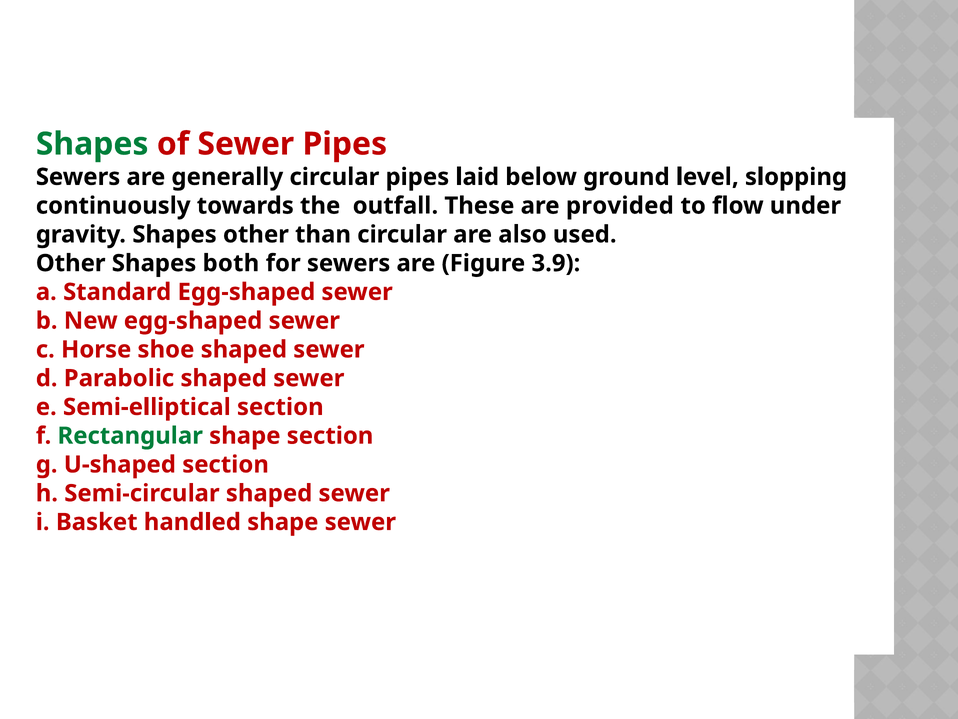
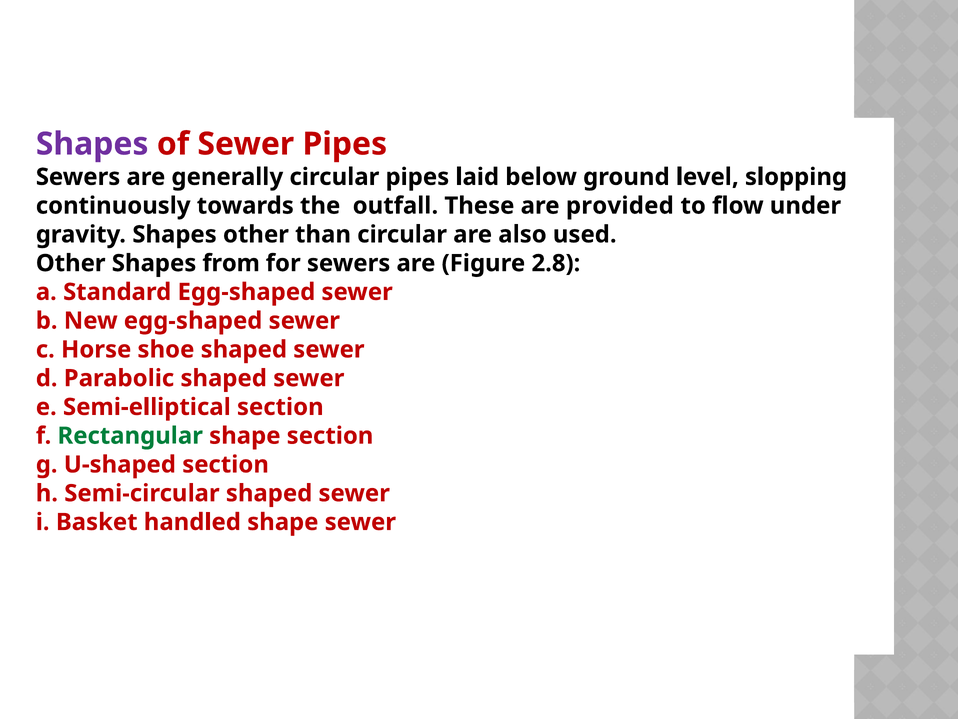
Shapes colour: green -> purple (92, 144)
both: both -> from (231, 263)
3.9: 3.9 -> 2.8 (556, 263)
